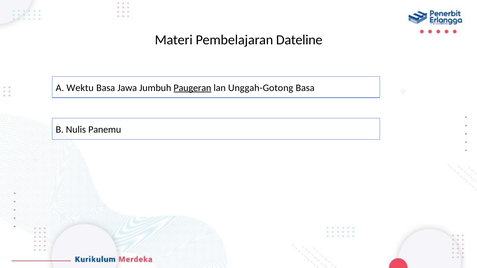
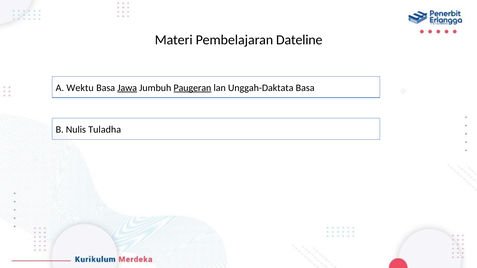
Jawa underline: none -> present (127, 88)
Unggah-Gotong: Unggah-Gotong -> Unggah-Daktata (261, 88)
Panemu: Panemu -> Tuladha (105, 130)
